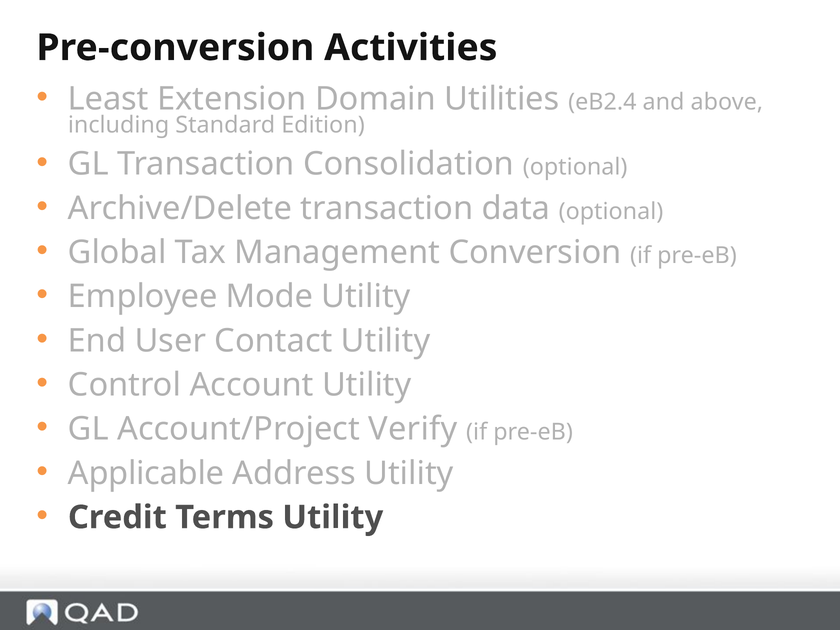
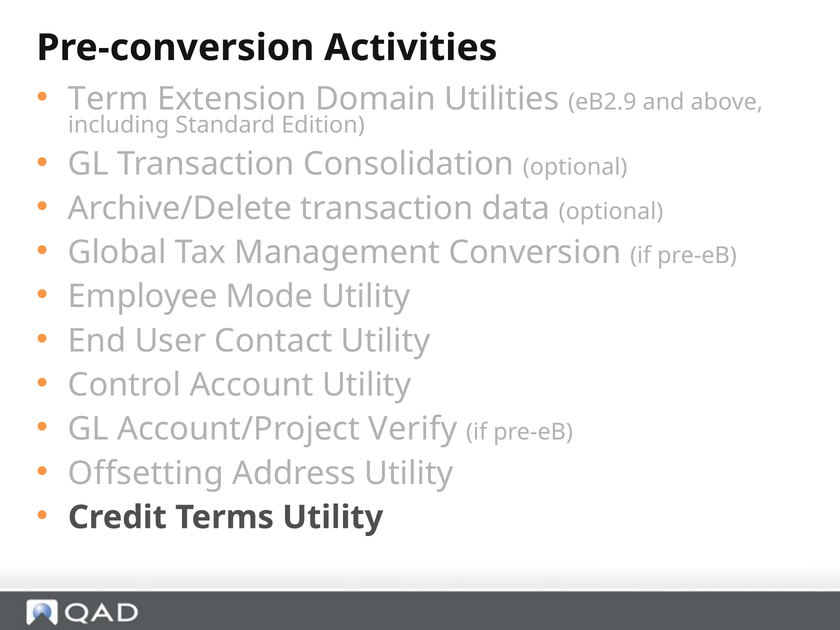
Least: Least -> Term (108, 99)
eB2.4: eB2.4 -> eB2.9 (602, 102)
Applicable: Applicable -> Offsetting (146, 473)
